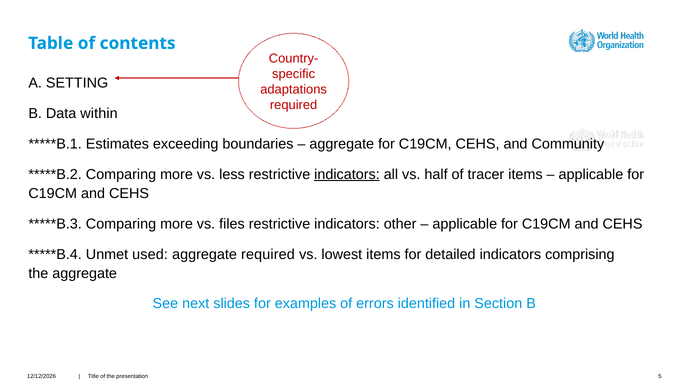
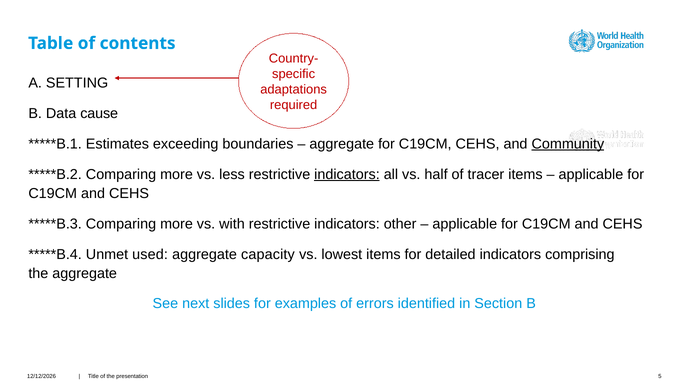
within: within -> cause (99, 113)
Community underline: none -> present (568, 144)
files: files -> with (232, 224)
aggregate required: required -> capacity (268, 254)
